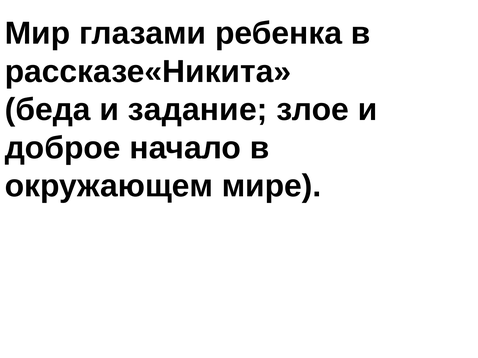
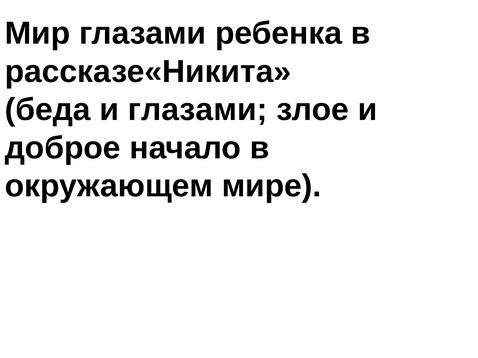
и задание: задание -> глазами (198, 110)
